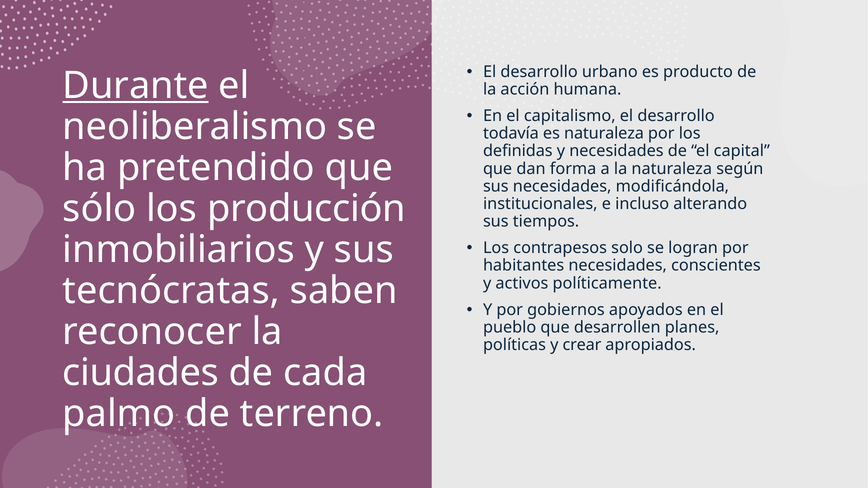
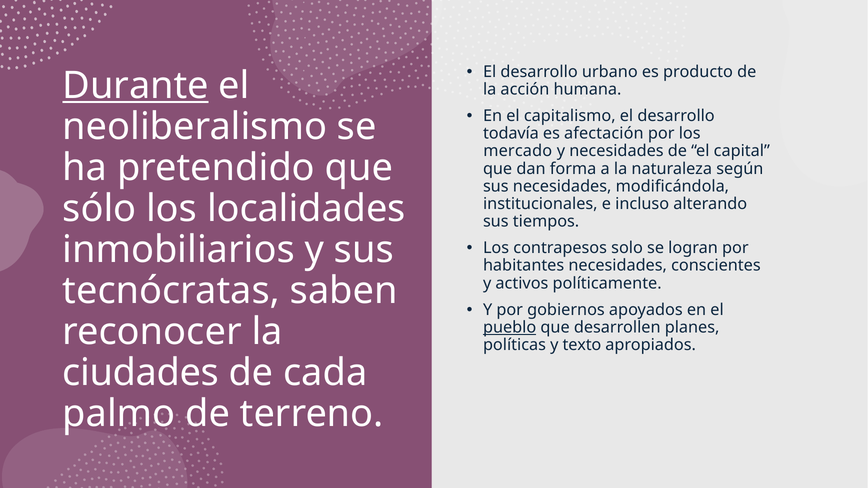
es naturaleza: naturaleza -> afectación (604, 134)
definidas: definidas -> mercado (518, 151)
producción: producción -> localidades (306, 209)
pueblo underline: none -> present (510, 328)
crear: crear -> texto (582, 345)
